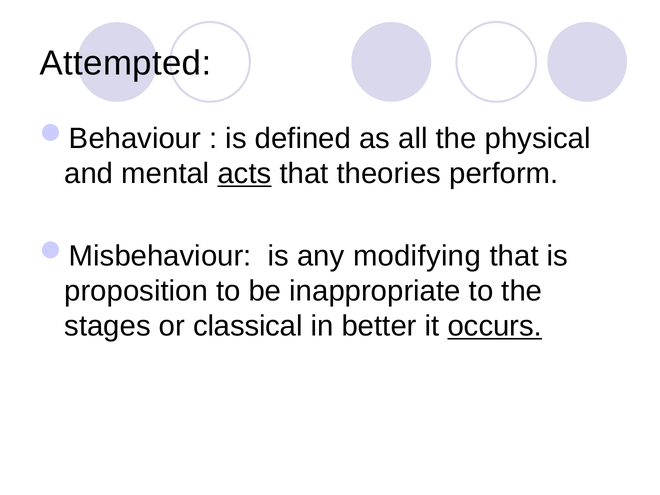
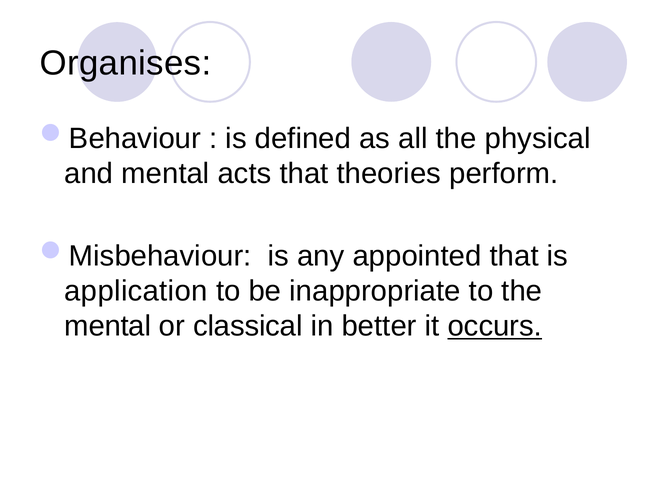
Attempted: Attempted -> Organises (126, 63)
acts underline: present -> none (245, 174)
modifying: modifying -> appointed (417, 256)
proposition: proposition -> application (136, 291)
stages: stages -> mental (108, 326)
